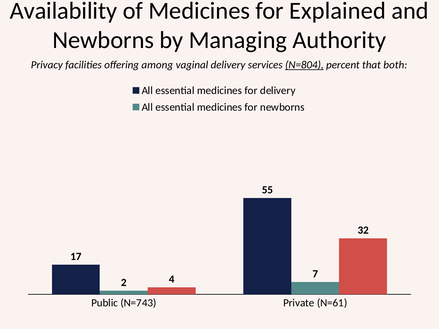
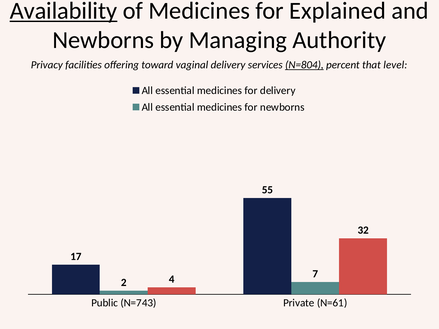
Availability underline: none -> present (63, 11)
among: among -> toward (157, 65)
both: both -> level (395, 65)
